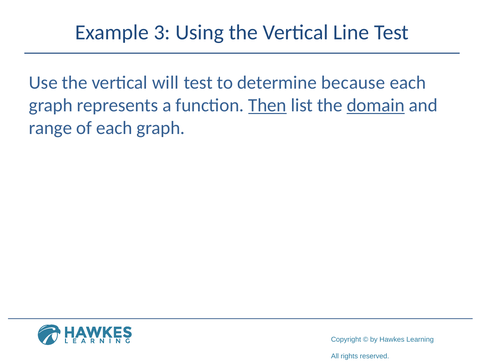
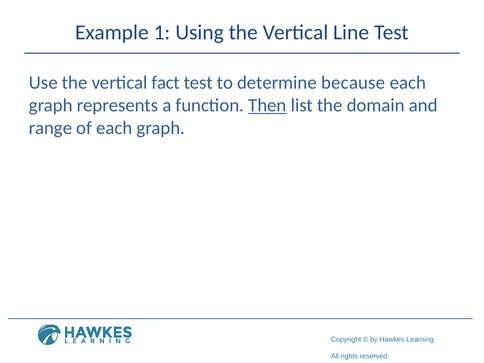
3: 3 -> 1 (162, 33)
will: will -> fact (166, 83)
domain underline: present -> none (376, 105)
